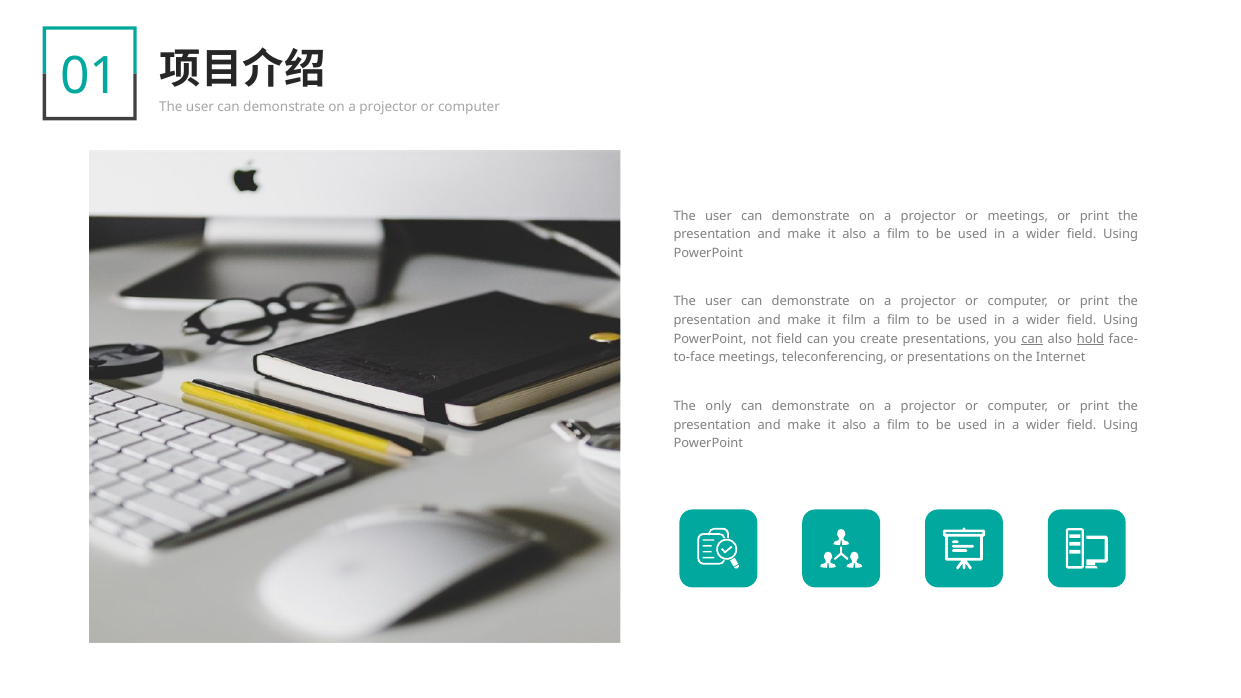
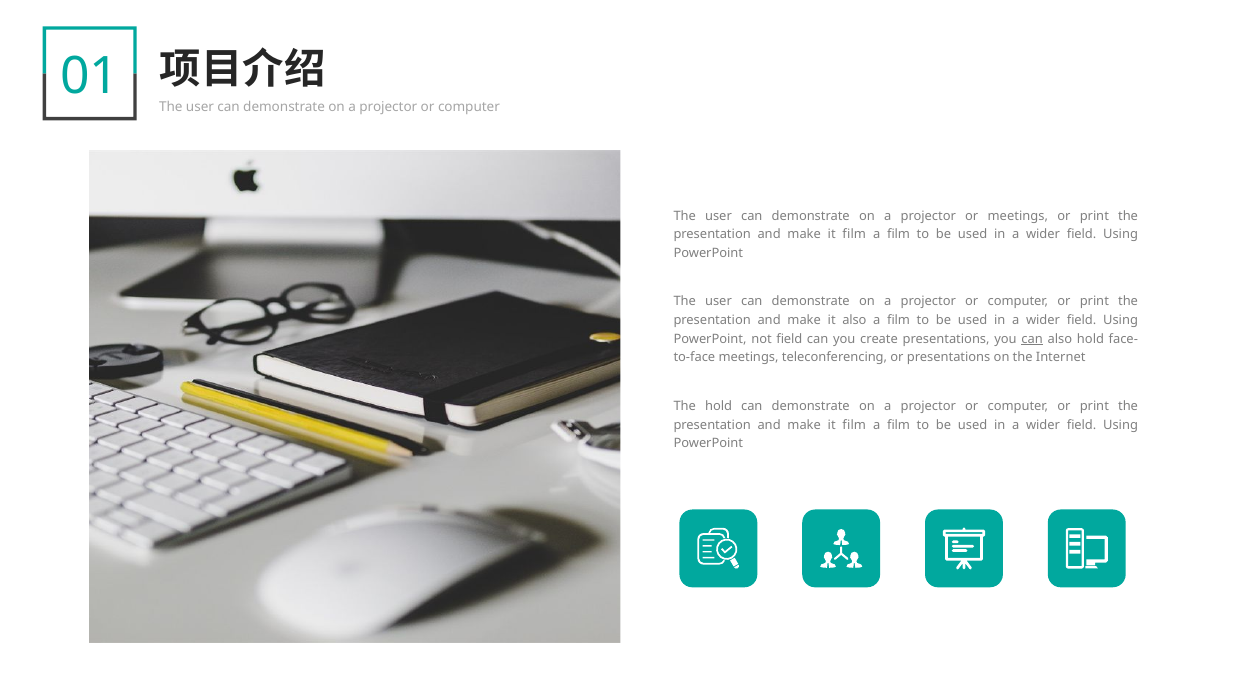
also: also -> film (854, 234)
it film: film -> also (854, 320)
hold underline: present -> none (1091, 339)
The only: only -> hold (719, 406)
also: also -> film (854, 425)
